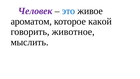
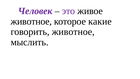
это colour: blue -> purple (68, 11)
ароматом: ароматом -> животное (31, 21)
какой: какой -> какие (100, 21)
